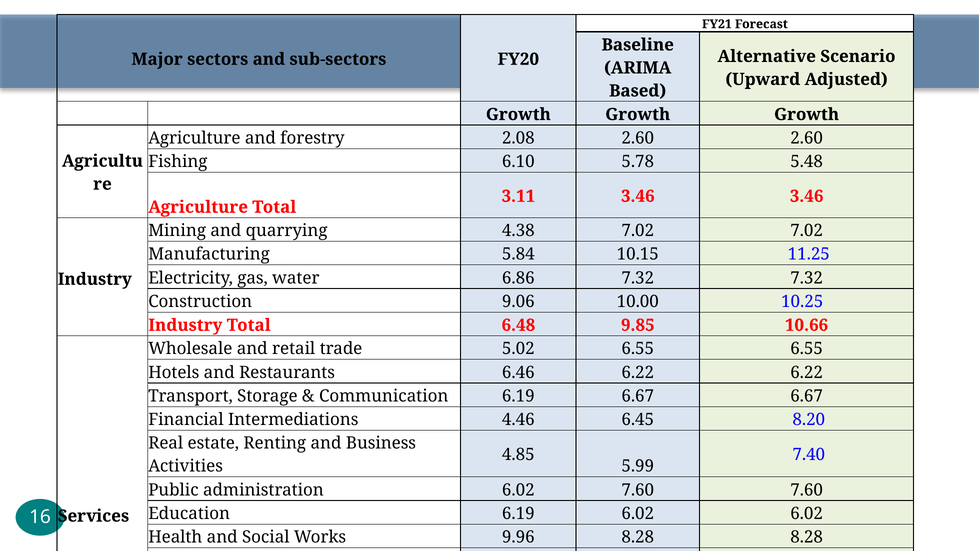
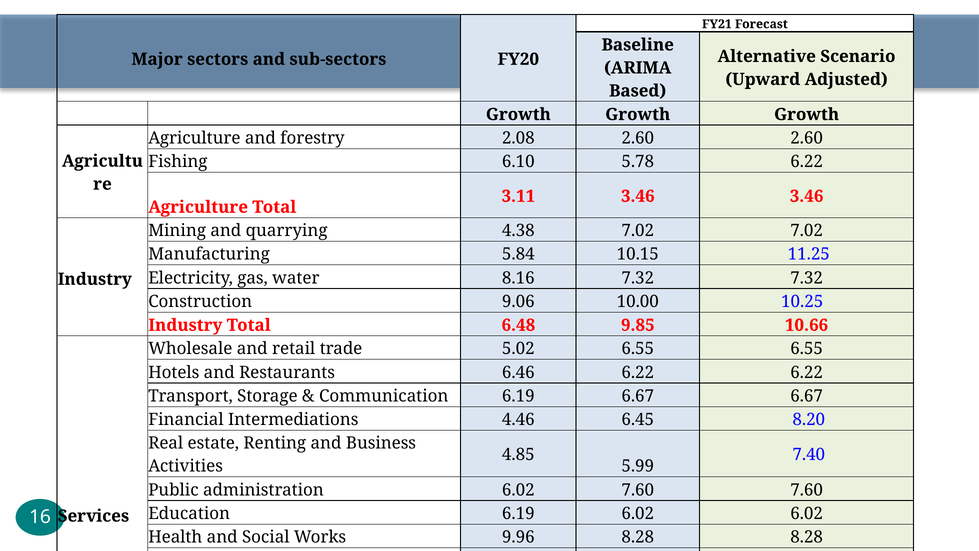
5.78 5.48: 5.48 -> 6.22 (807, 162)
6.86: 6.86 -> 8.16 (518, 278)
